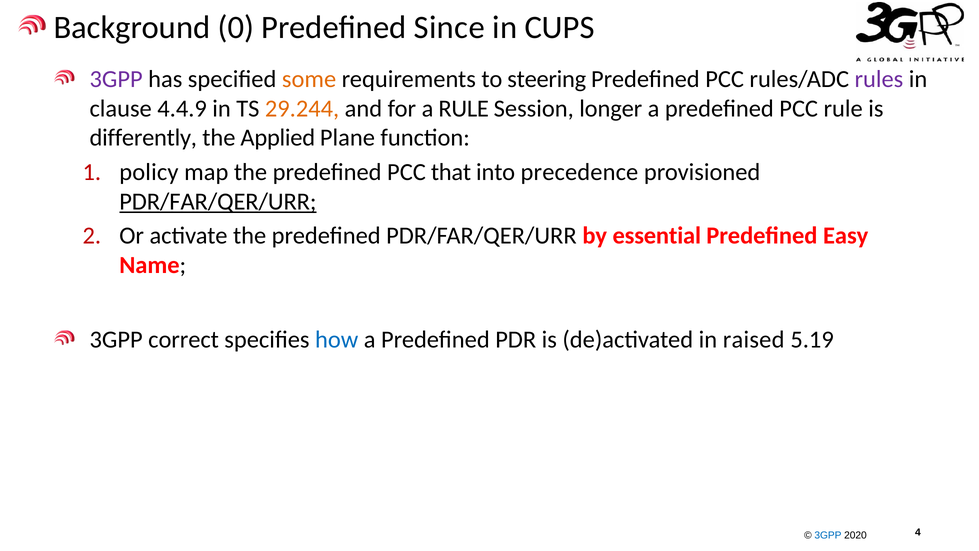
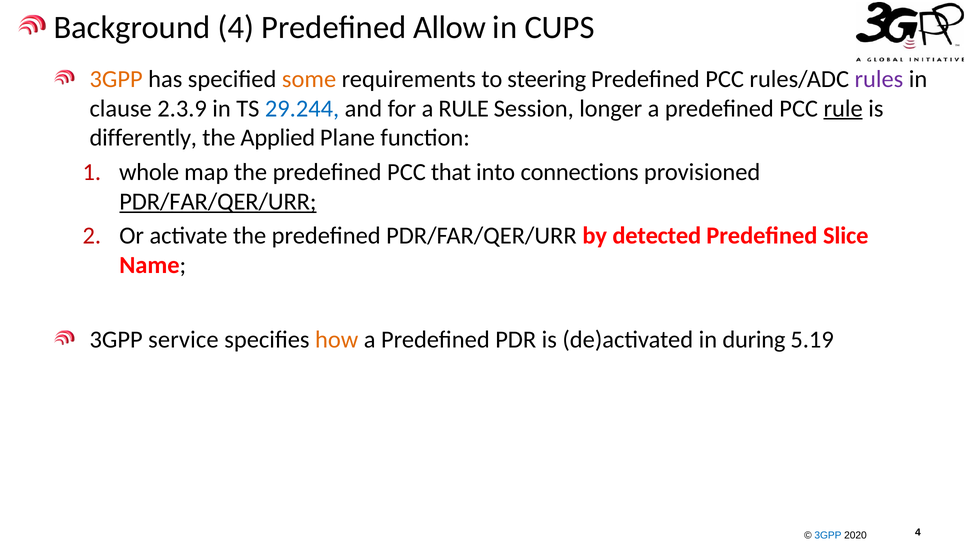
Background 0: 0 -> 4 (236, 27)
Since: Since -> Allow (450, 27)
3GPP colour: purple -> orange (116, 79)
4.4.9: 4.4.9 -> 2.3.9 (182, 108)
29.244 colour: orange -> blue (302, 108)
rule underline: none -> present (843, 108)
policy: policy -> whole (149, 172)
precedence: precedence -> connections (580, 172)
essential: essential -> detected (657, 236)
Easy: Easy -> Slice (846, 236)
correct: correct -> service (183, 339)
how colour: blue -> orange (337, 339)
raised: raised -> during (754, 339)
